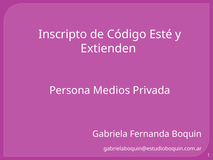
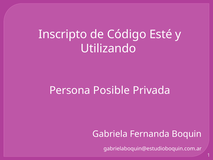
Extienden: Extienden -> Utilizando (108, 48)
Medios: Medios -> Posible (111, 90)
